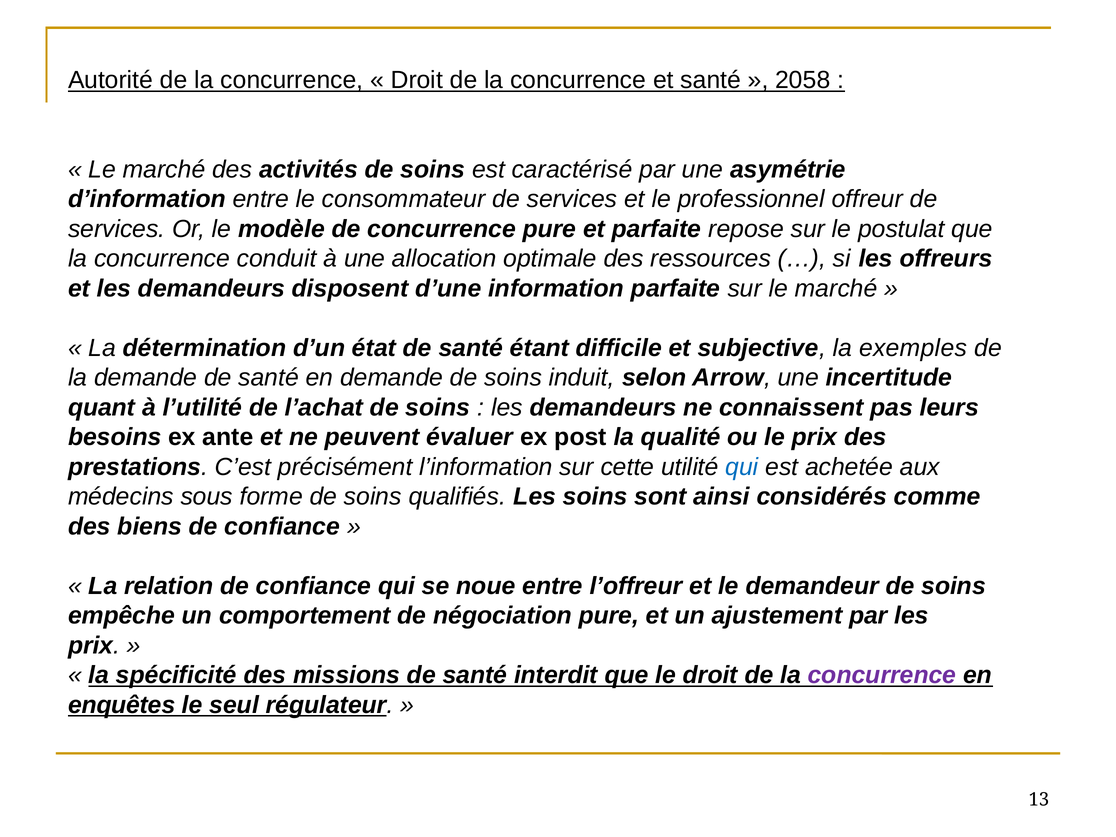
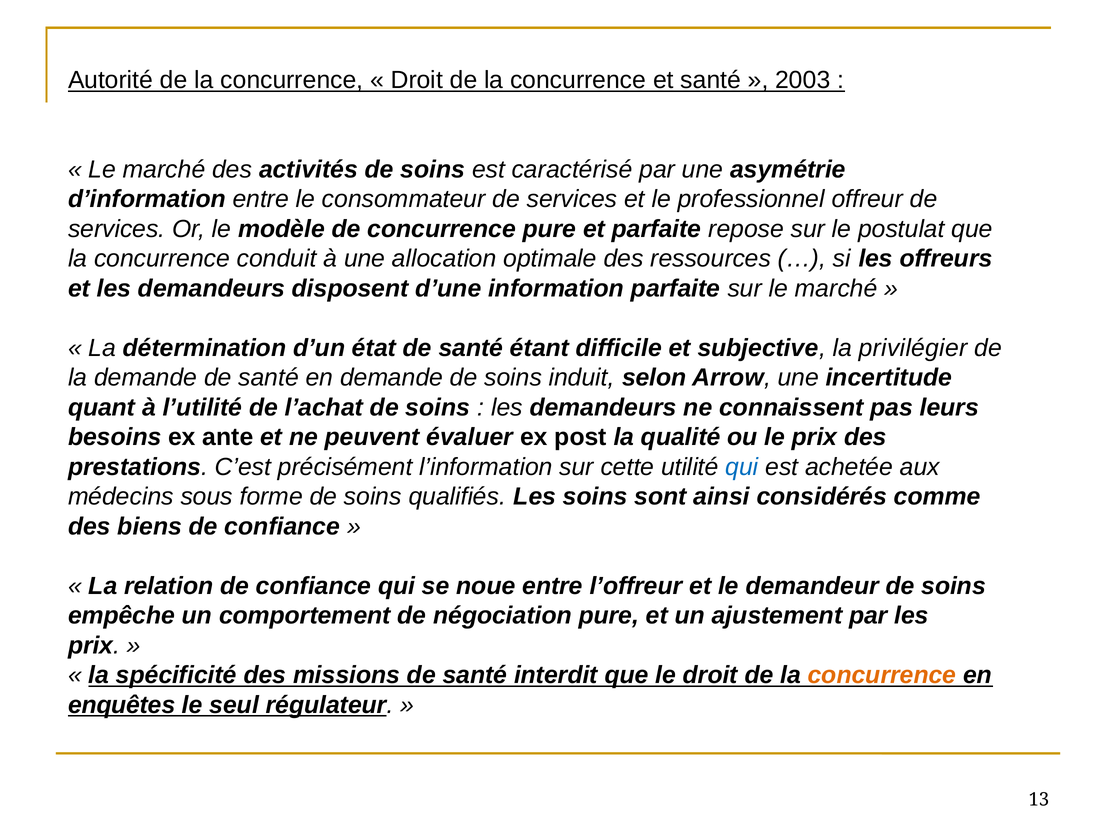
2058: 2058 -> 2003 (803, 80)
exemples: exemples -> privilégier (913, 348)
concurrence colour: purple -> orange (882, 675)
